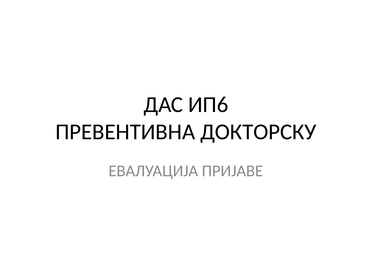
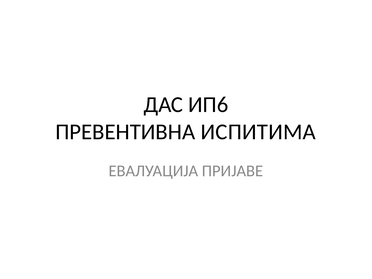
ДОКТОРСКУ: ДОКТОРСКУ -> ИСПИТИМА (258, 132)
